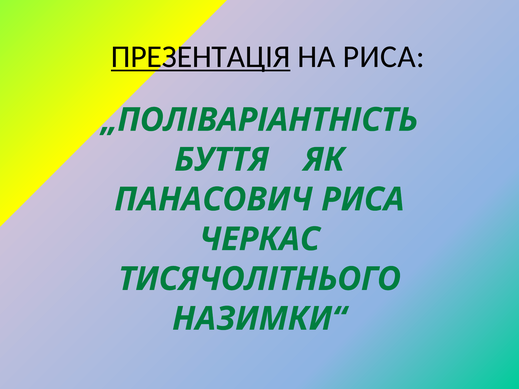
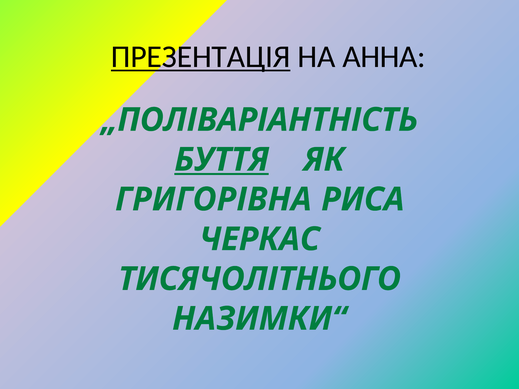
НА РИСА: РИСА -> АННА (384, 57)
БУТТЯ underline: none -> present (222, 160)
ПАНАСОВИЧ: ПАНАСОВИЧ -> ГРИГОРІВНА (213, 200)
